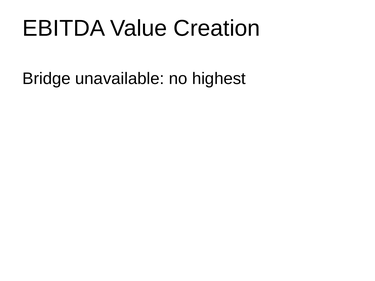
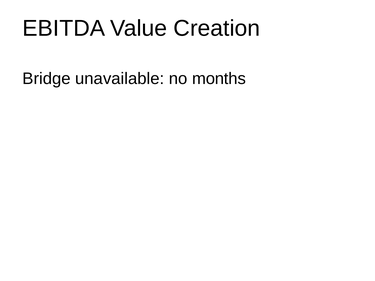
highest: highest -> months (219, 79)
